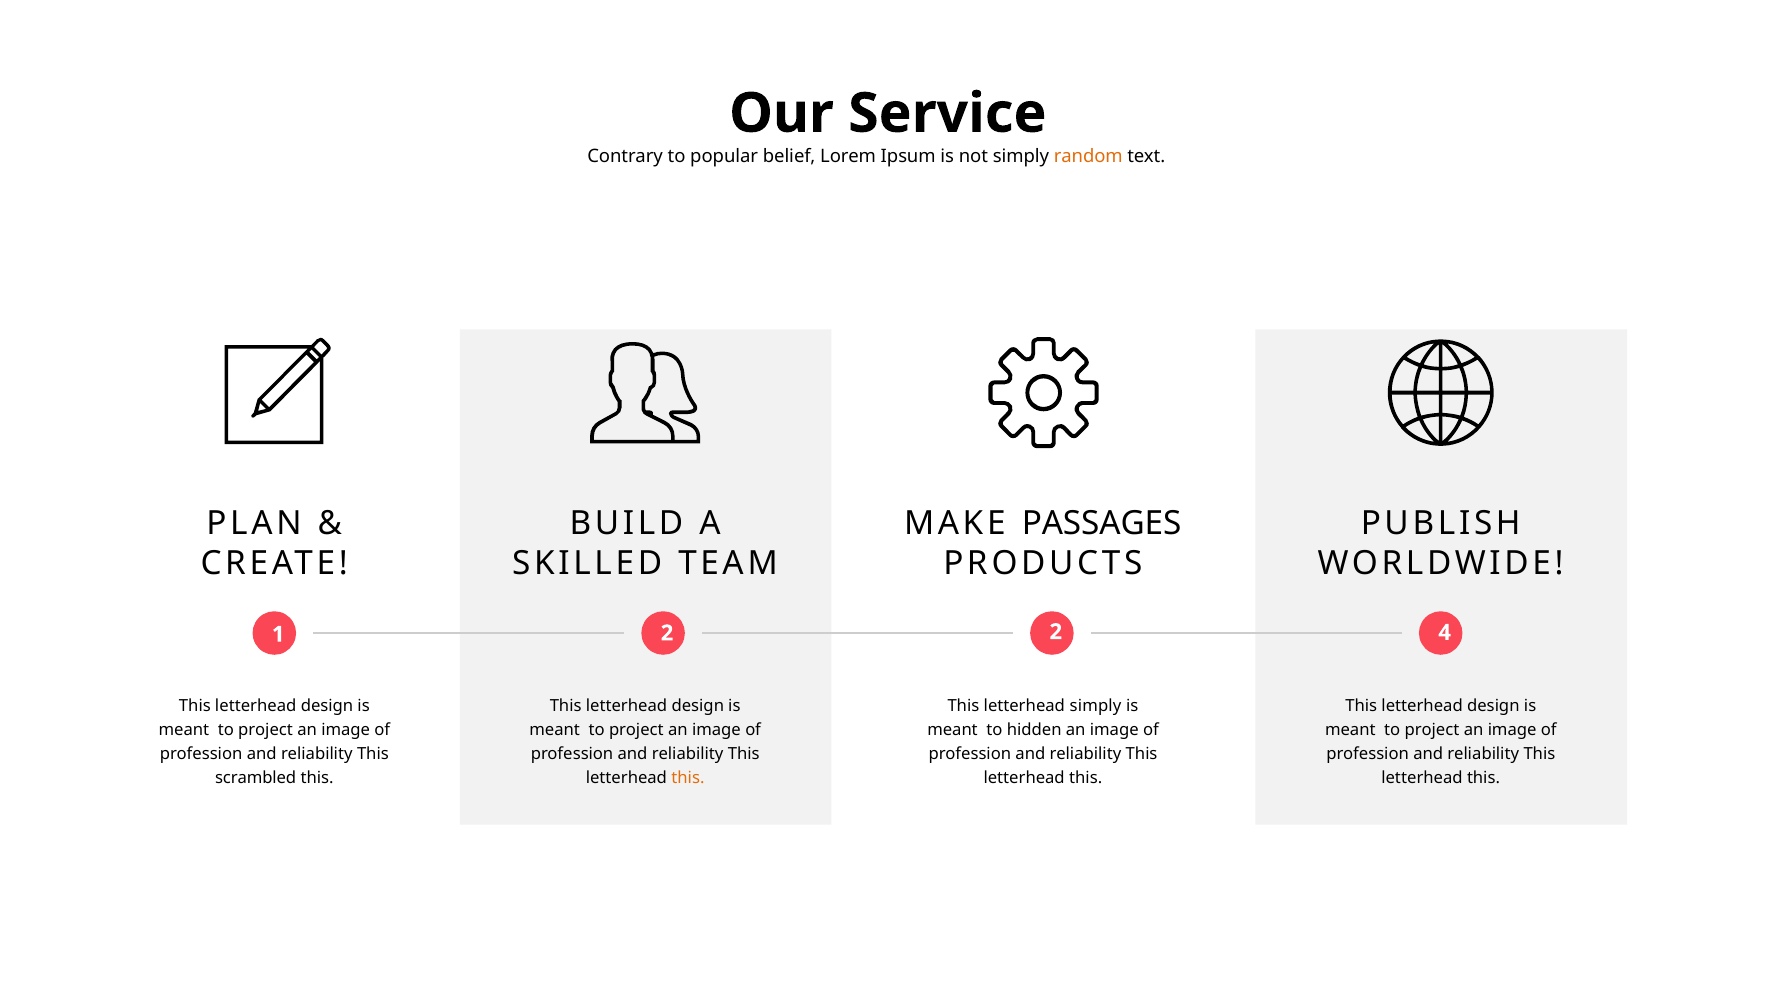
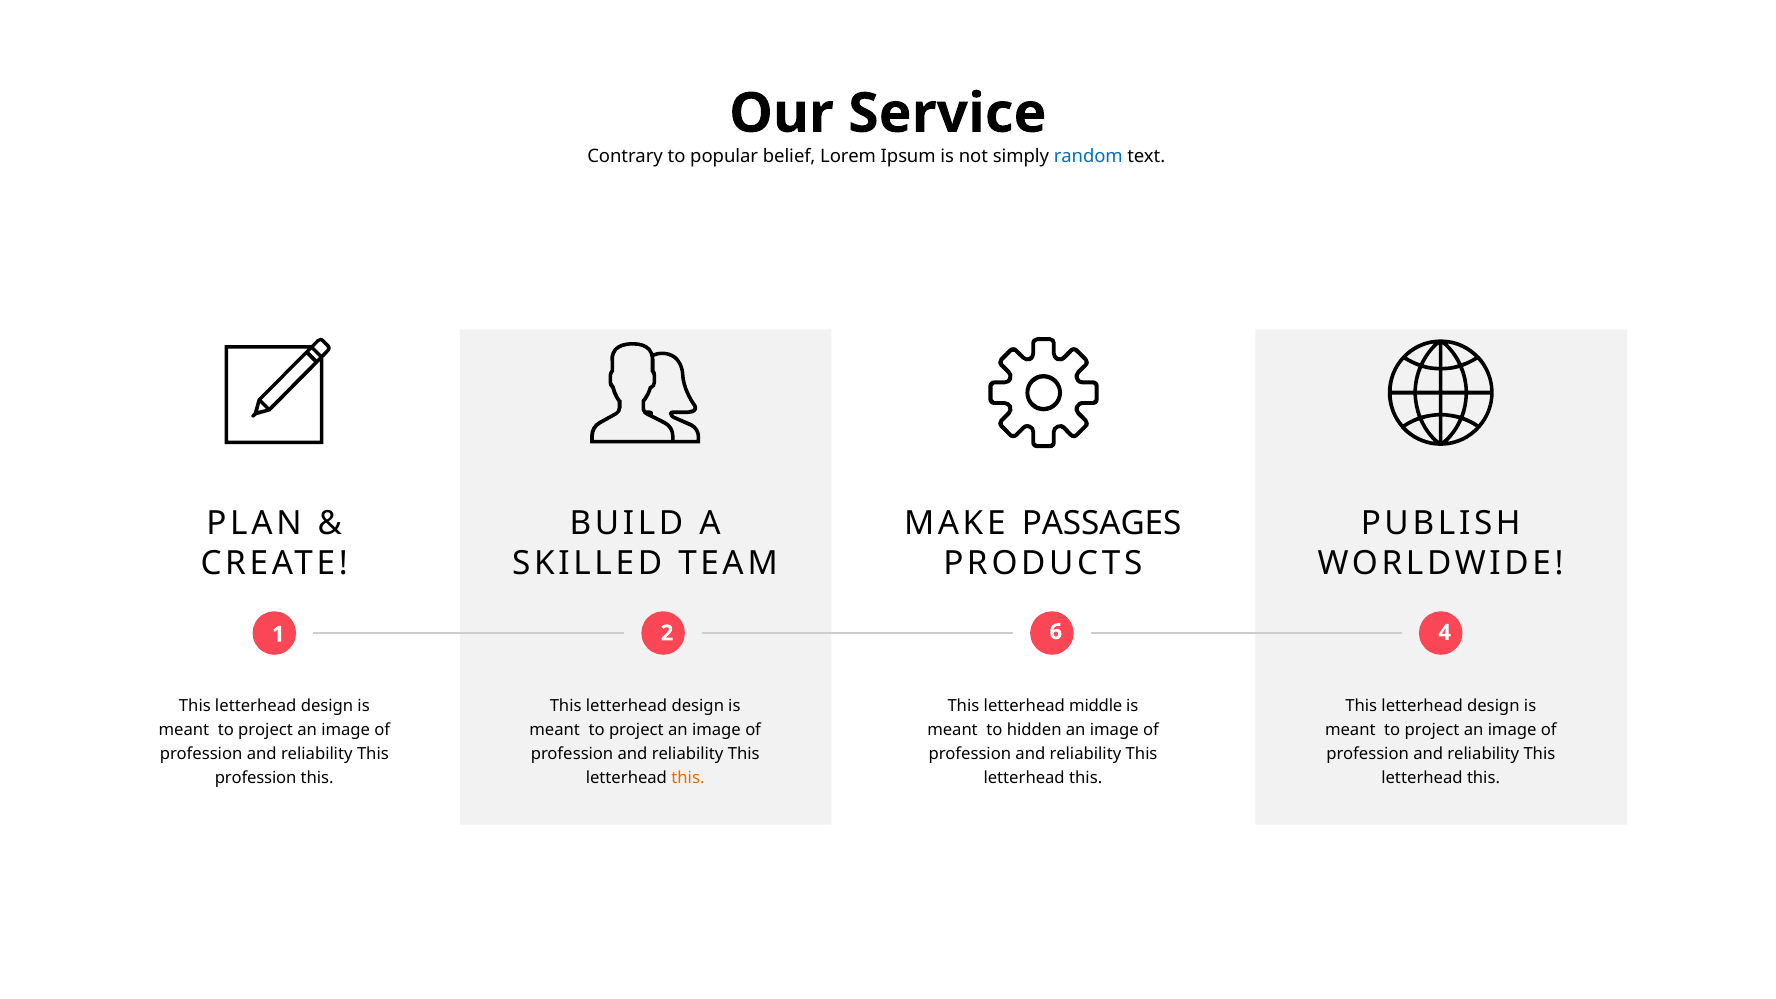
random colour: orange -> blue (1088, 157)
2 2: 2 -> 6 (1056, 632)
letterhead simply: simply -> middle (1096, 706)
scrambled: scrambled -> profession (256, 778)
